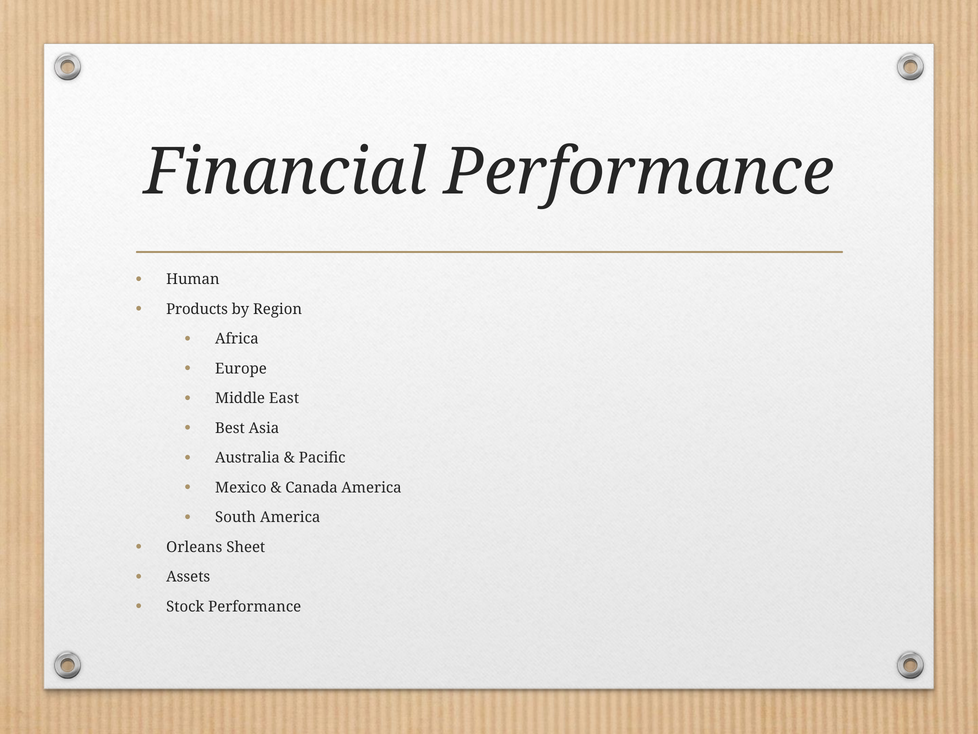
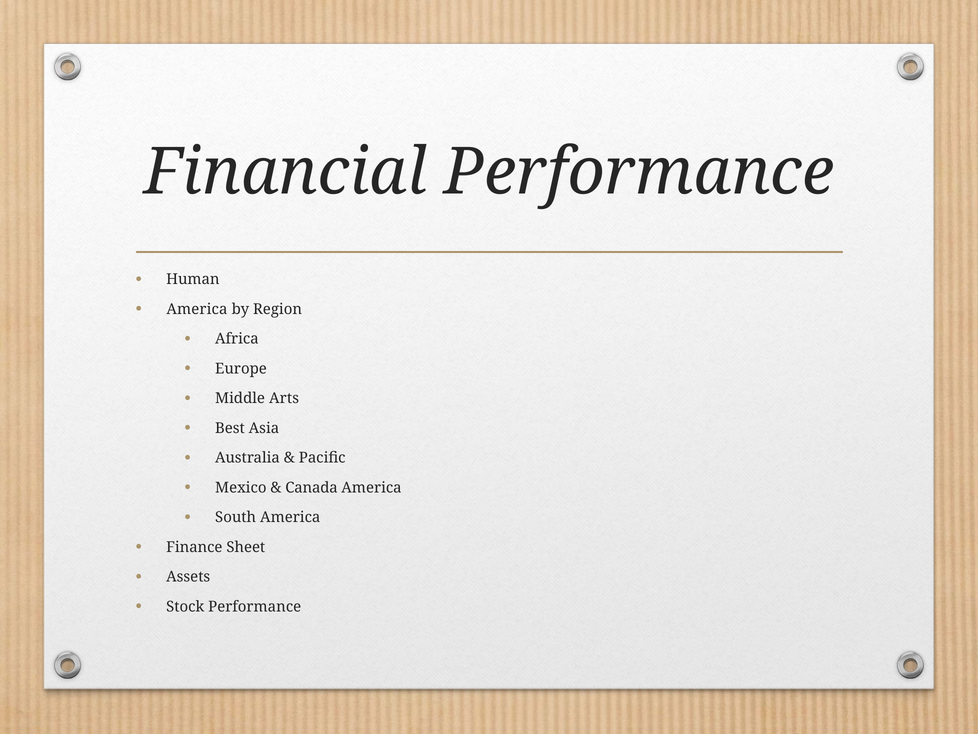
Products: Products -> America (197, 309)
East: East -> Arts (284, 398)
Orleans: Orleans -> Finance (194, 547)
